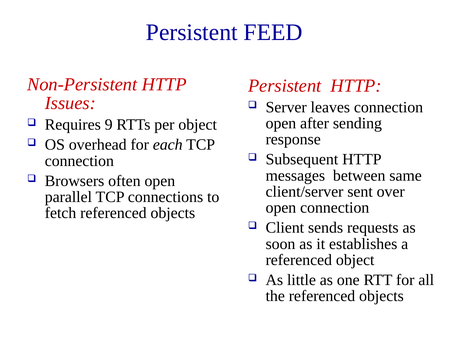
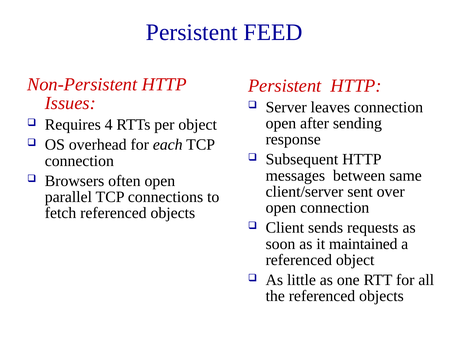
9: 9 -> 4 (109, 125)
establishes: establishes -> maintained (363, 244)
